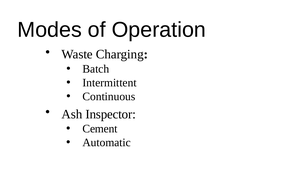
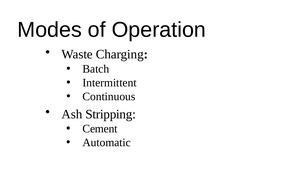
Inspector: Inspector -> Stripping (111, 114)
